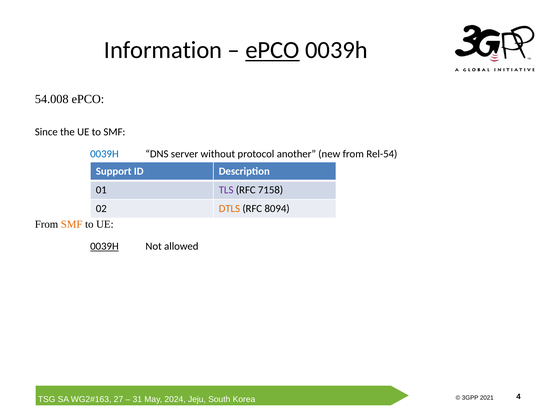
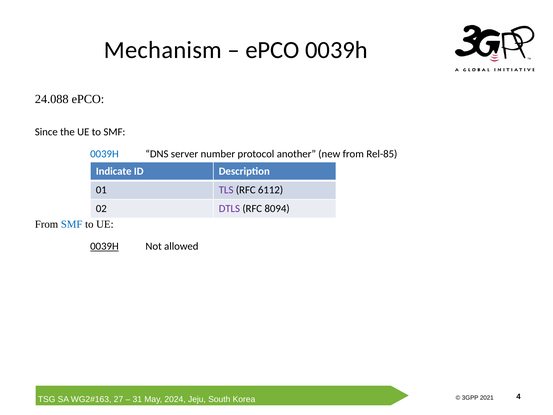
Information: Information -> Mechanism (163, 50)
ePCO underline: present -> none (273, 50)
54.008: 54.008 -> 24.088 (52, 99)
without: without -> number (218, 154)
Rel-54: Rel-54 -> Rel-85 (382, 154)
Support: Support -> Indicate (114, 171)
7158: 7158 -> 6112 (271, 190)
DTLS colour: orange -> purple (229, 209)
SMF colour: orange -> blue (72, 224)
